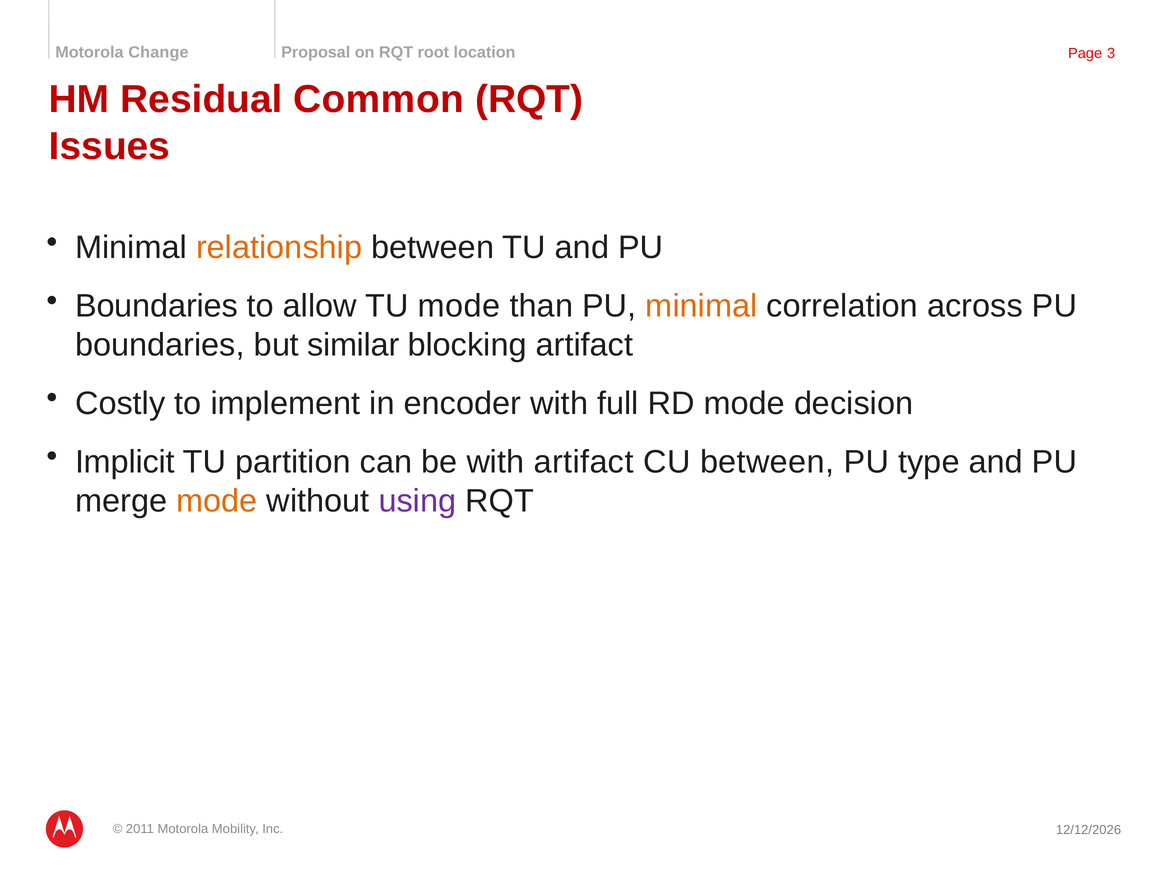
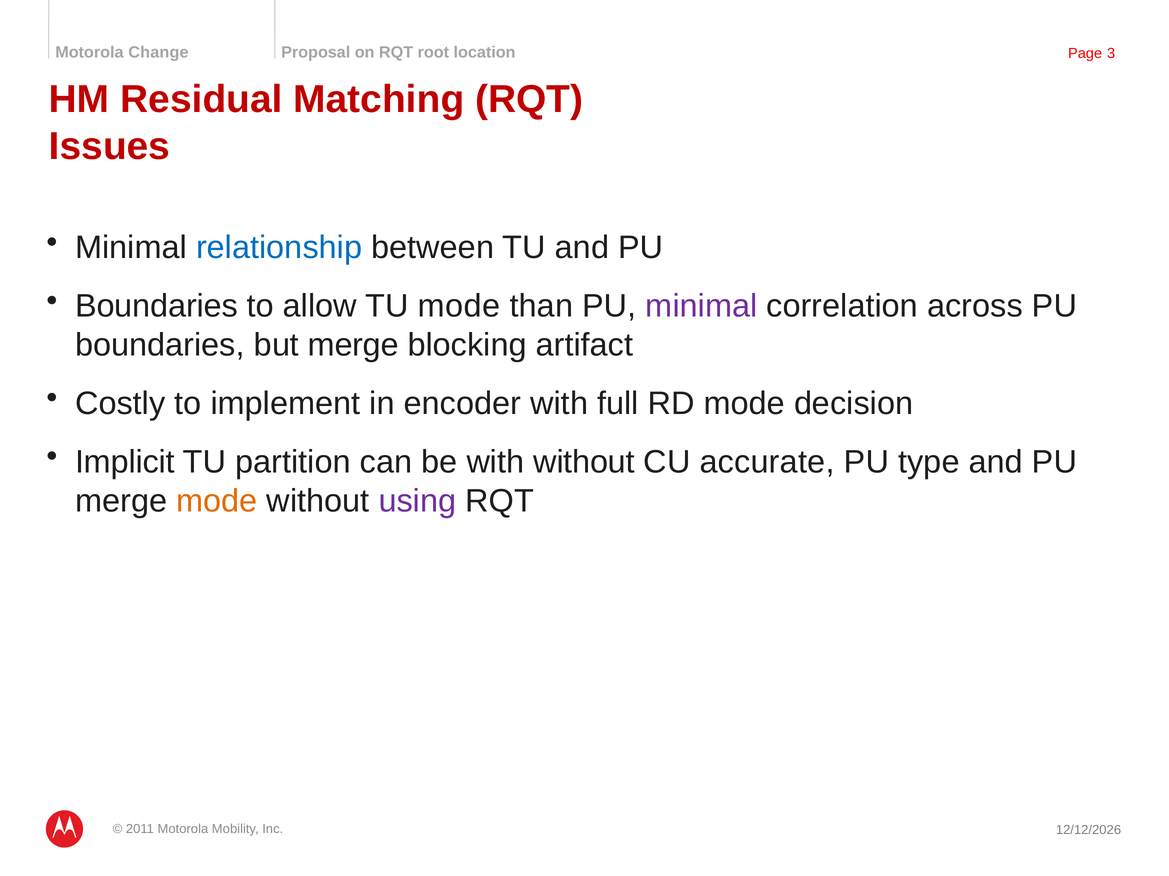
Common: Common -> Matching (379, 100)
relationship colour: orange -> blue (279, 248)
minimal colour: orange -> purple (701, 306)
but similar: similar -> merge (353, 345)
with artifact: artifact -> without (584, 462)
CU between: between -> accurate (767, 462)
